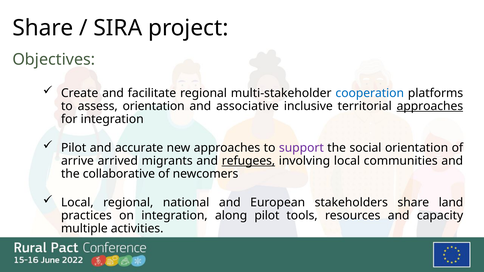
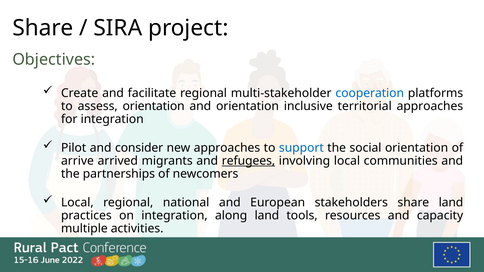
and associative: associative -> orientation (248, 106)
approaches underline: present -> none (430, 106)
accurate: accurate -> consider (139, 148)
support colour: purple -> blue (301, 148)
collaborative: collaborative -> partnerships (119, 174)
along pilot: pilot -> land (267, 216)
